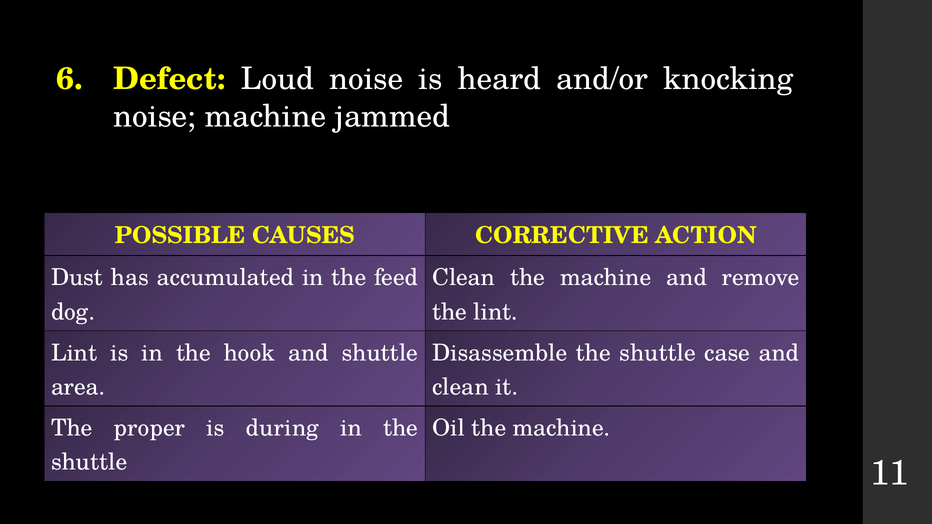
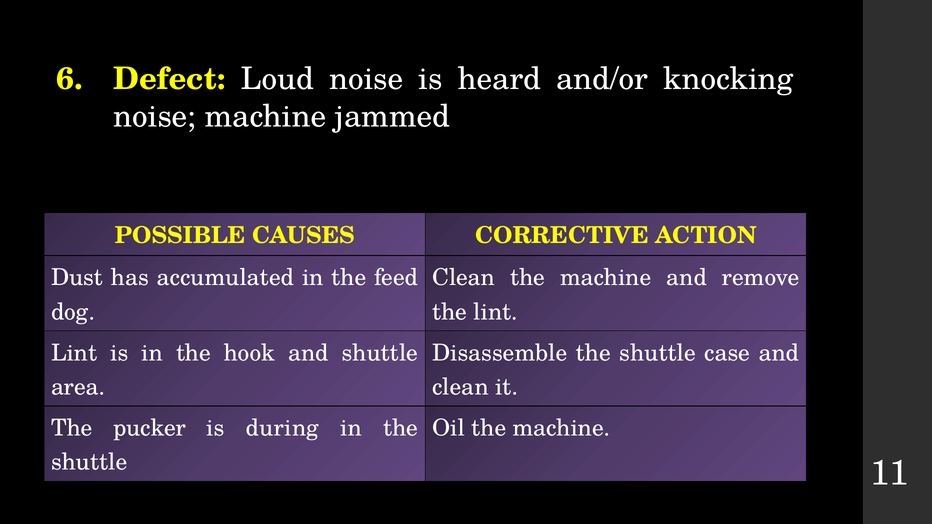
proper: proper -> pucker (150, 428)
